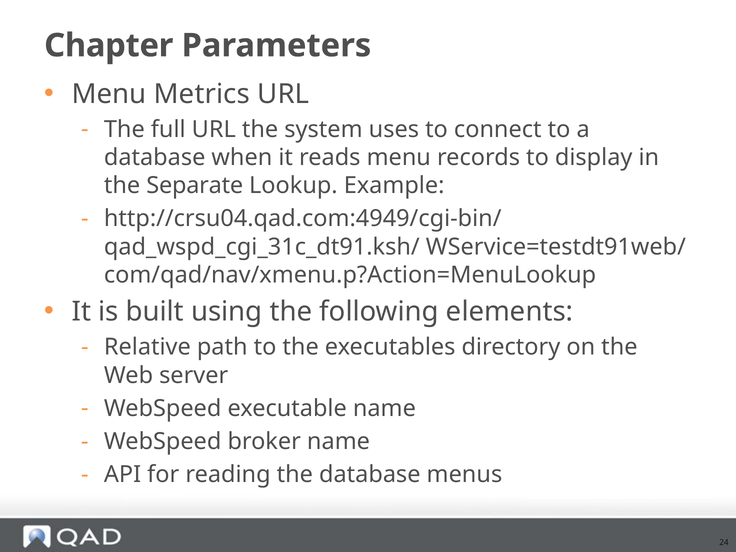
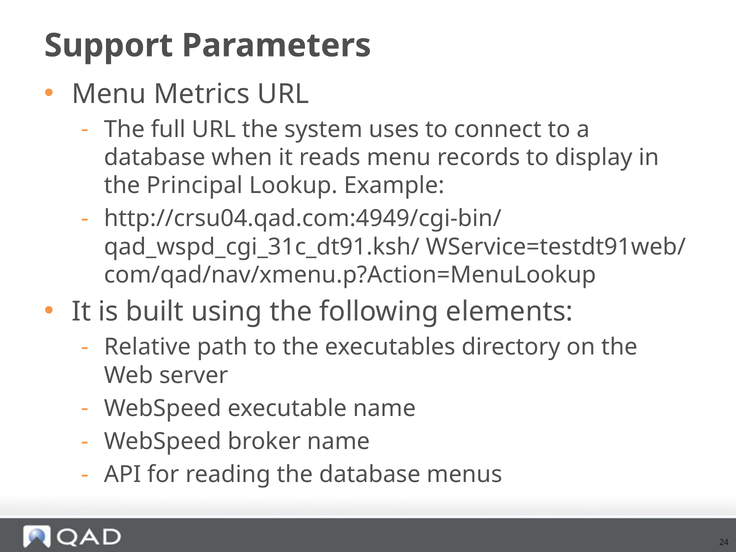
Chapter: Chapter -> Support (109, 46)
Separate: Separate -> Principal (195, 186)
